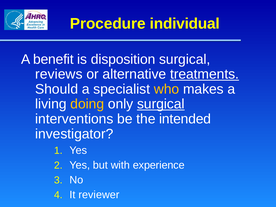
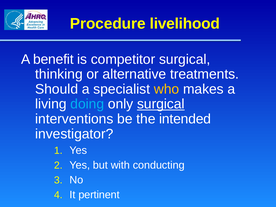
individual: individual -> livelihood (185, 24)
disposition: disposition -> competitor (123, 59)
reviews: reviews -> thinking (59, 74)
treatments underline: present -> none (204, 74)
doing colour: yellow -> light blue (87, 104)
experience: experience -> conducting (159, 165)
reviewer: reviewer -> pertinent (99, 195)
